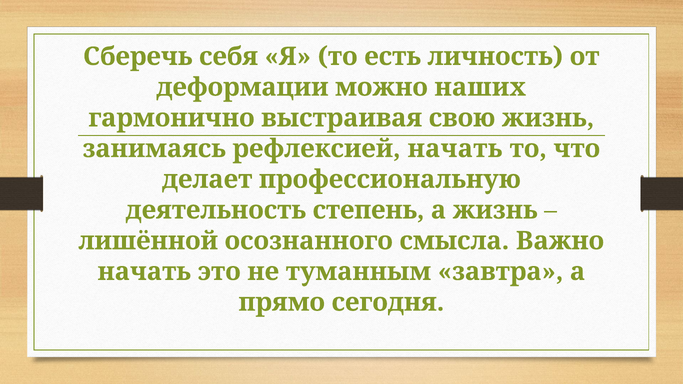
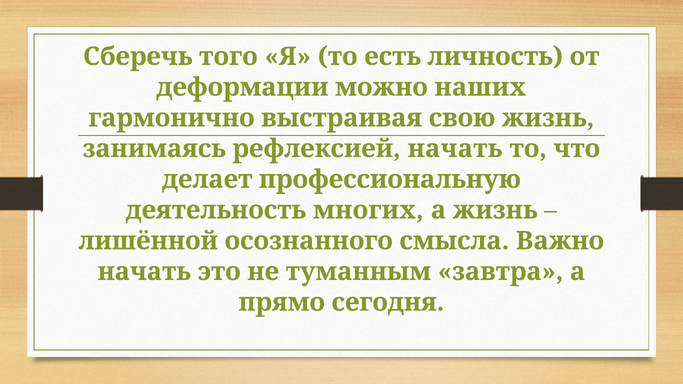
себя: себя -> того (228, 57)
степень: степень -> многих (368, 210)
